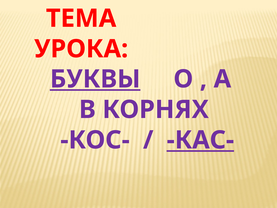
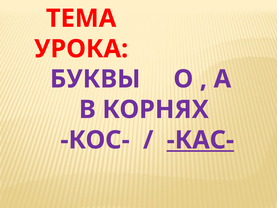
БУКВЫ underline: present -> none (95, 79)
